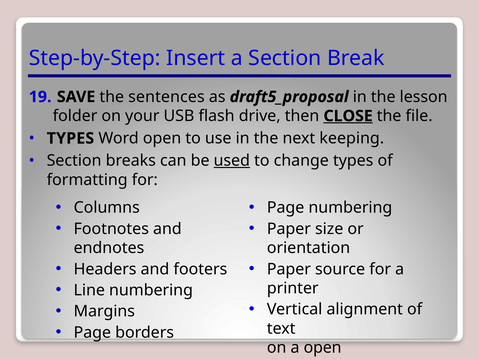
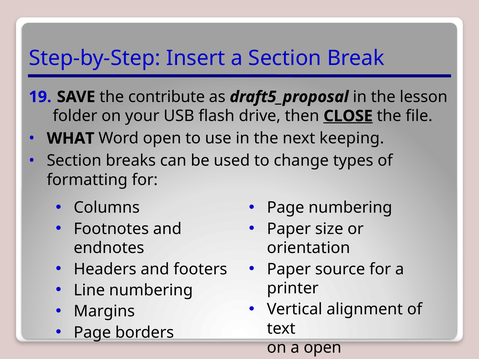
sentences: sentences -> contribute (167, 97)
TYPES: TYPES -> WHAT (71, 138)
used underline: present -> none (232, 161)
